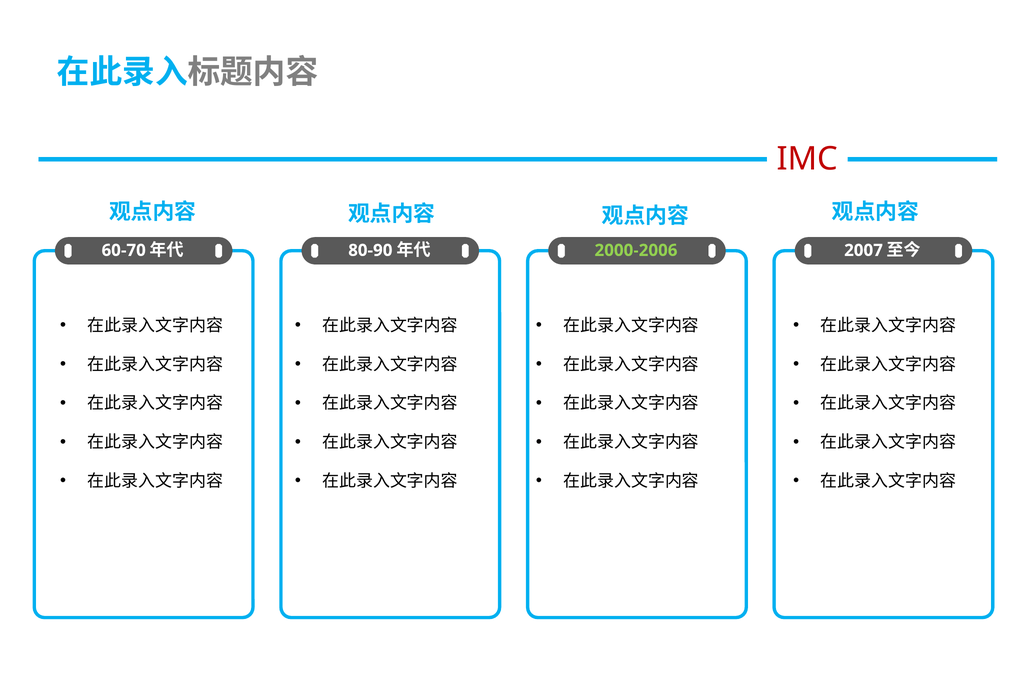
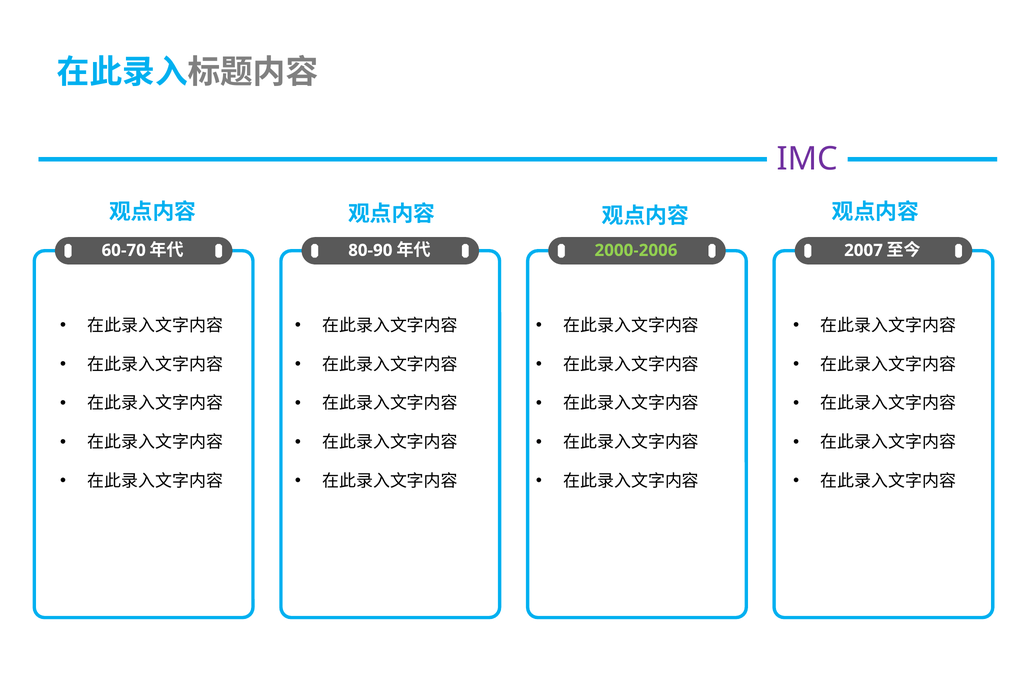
IMC colour: red -> purple (807, 159)
